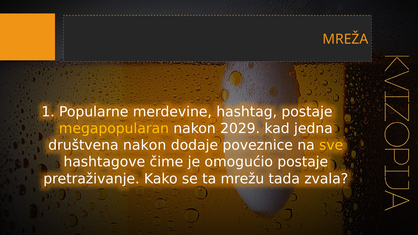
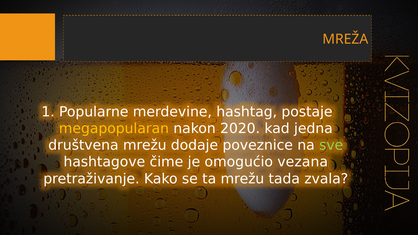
2029: 2029 -> 2020 (240, 129)
društvena nakon: nakon -> mrežu (145, 145)
sve colour: yellow -> light green (331, 145)
omogućio postaje: postaje -> vezana (303, 162)
